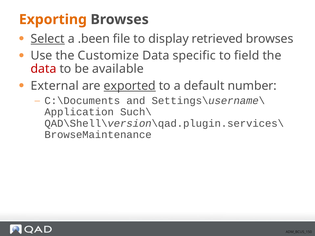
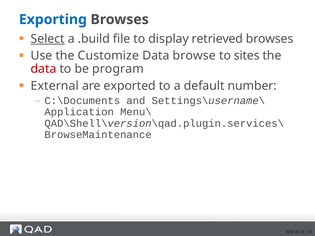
Exporting colour: orange -> blue (53, 19)
.been: .been -> .build (94, 39)
specific: specific -> browse (194, 56)
field: field -> sites (247, 56)
available: available -> program (118, 69)
exported underline: present -> none (130, 86)
Such\: Such\ -> Menu\ (136, 112)
